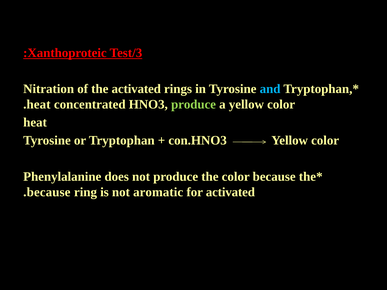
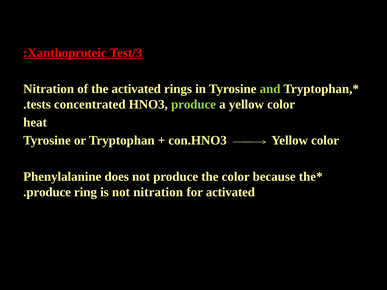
and colour: light blue -> light green (270, 89)
heat: heat -> tests (39, 104)
because: because -> produce (49, 192)
not aromatic: aromatic -> nitration (158, 192)
